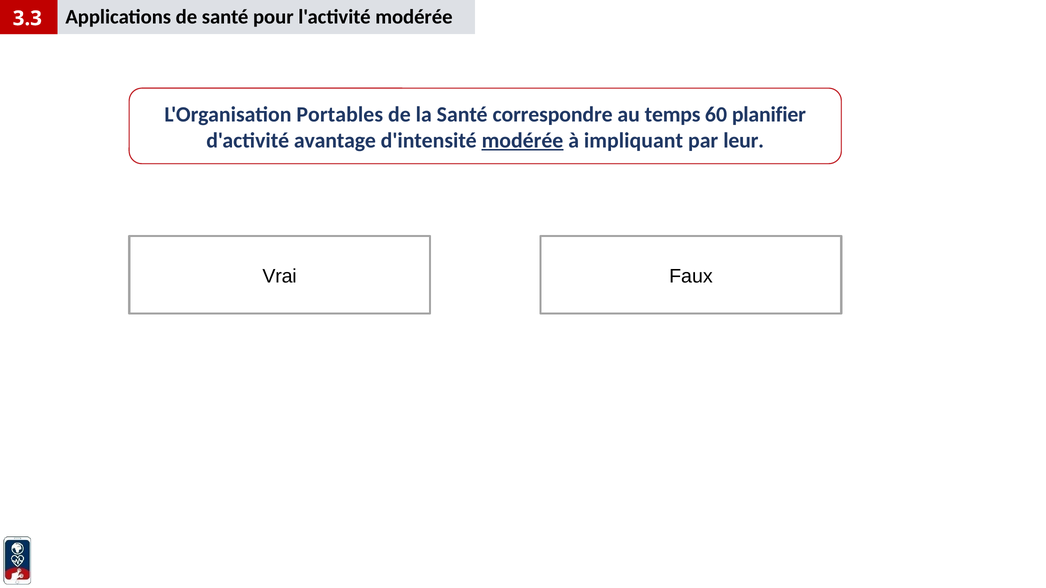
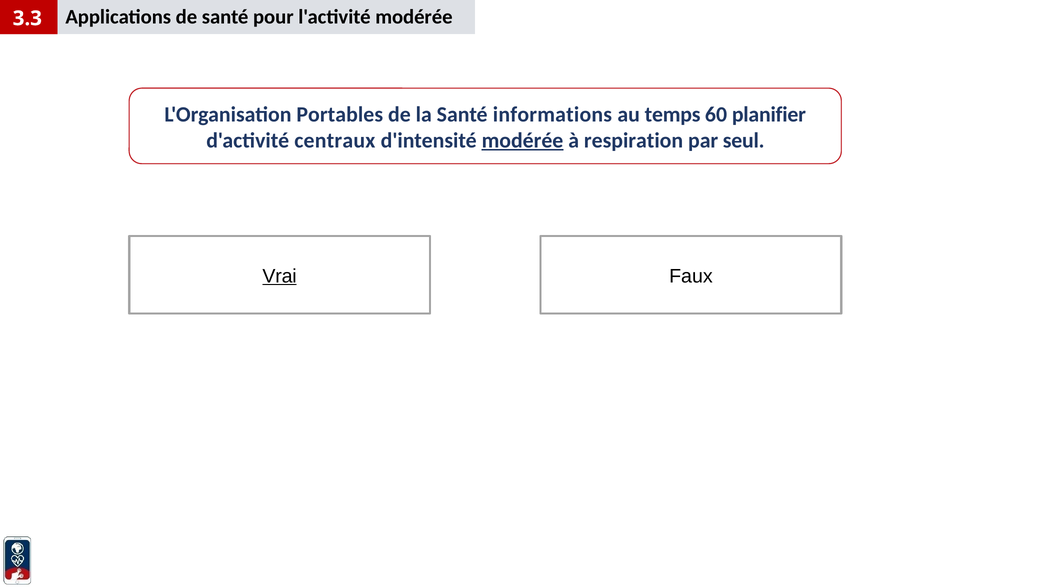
correspondre: correspondre -> informations (552, 114)
avantage: avantage -> centraux (335, 141)
impliquant: impliquant -> respiration (634, 141)
leur: leur -> seul (744, 141)
Vrai underline: none -> present (280, 276)
